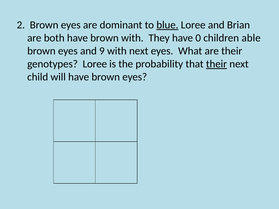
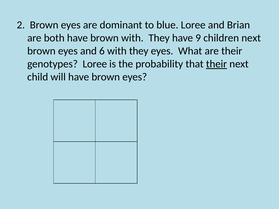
blue underline: present -> none (167, 25)
0: 0 -> 9 (198, 38)
children able: able -> next (251, 38)
9: 9 -> 6 (102, 51)
next: next -> they (139, 51)
